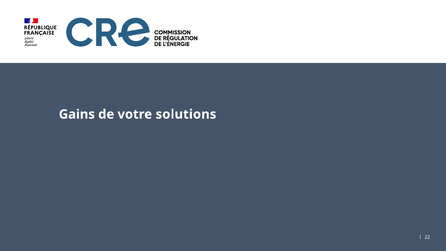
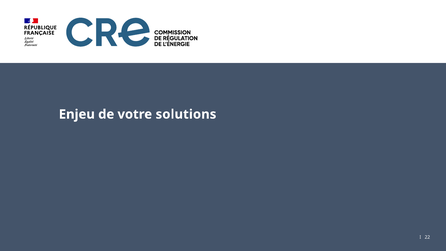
Gains: Gains -> Enjeu (77, 114)
